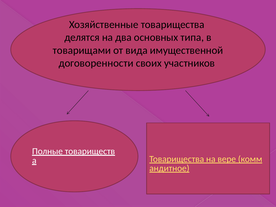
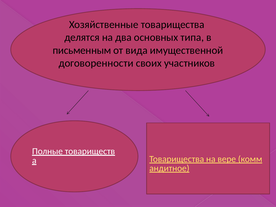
товарищами: товарищами -> письменным (82, 50)
